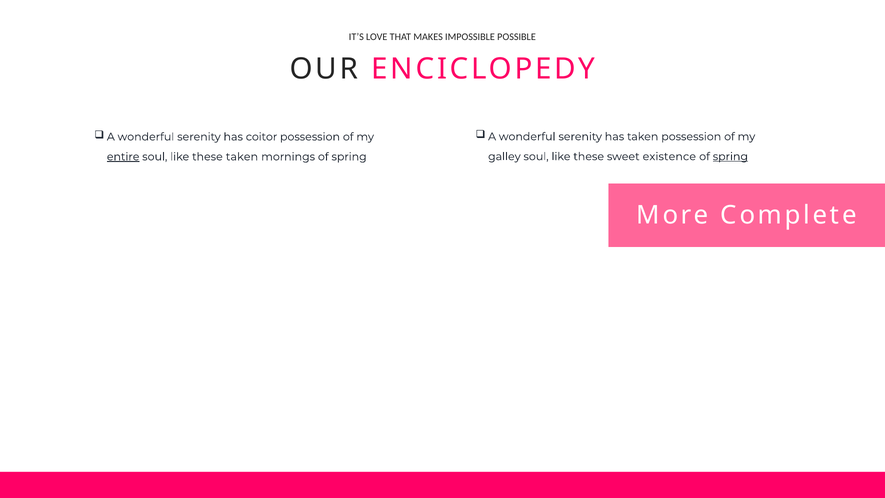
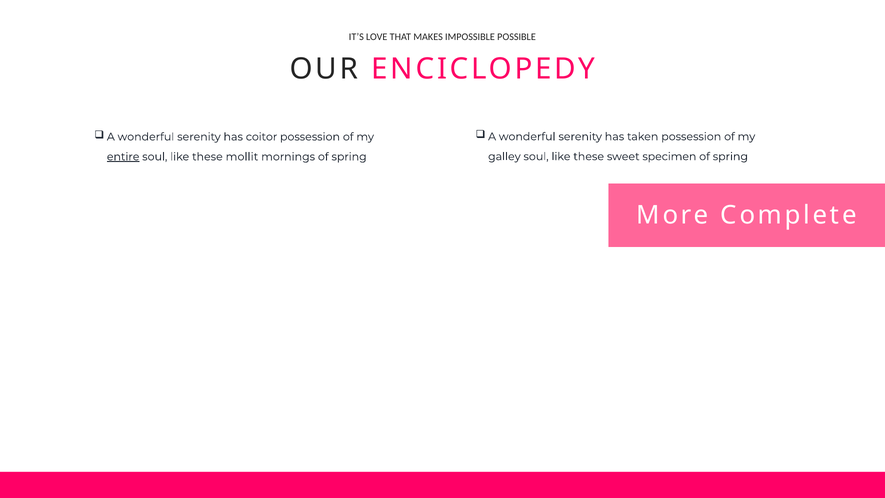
existence: existence -> specimen (669, 156)
spring underline: present -> none (730, 156)
these taken: taken -> mollit (242, 157)
